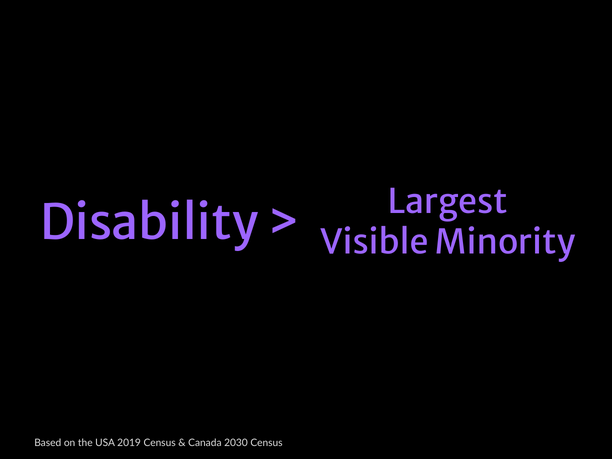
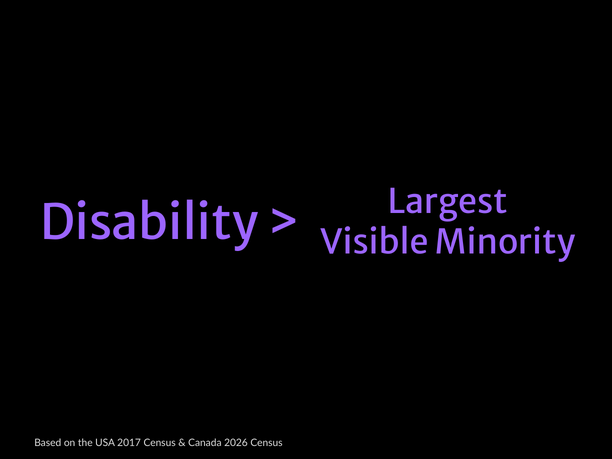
2019: 2019 -> 2017 (129, 443)
2030: 2030 -> 2026 (236, 443)
